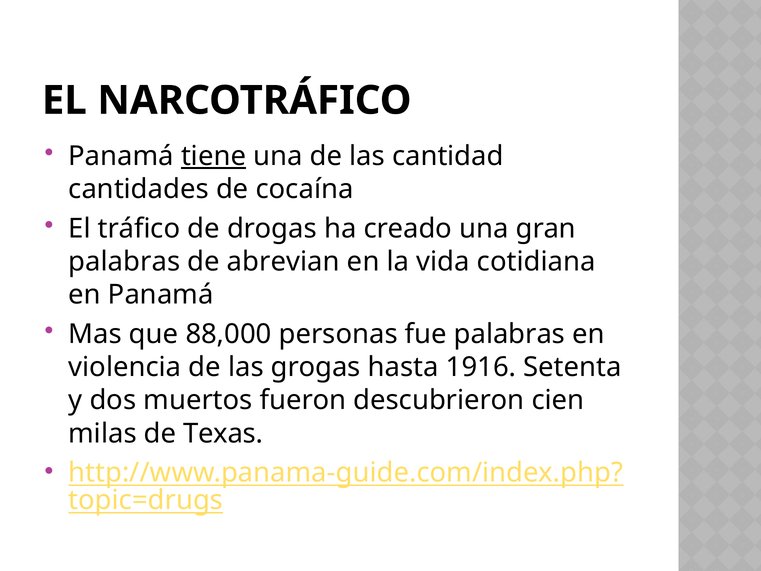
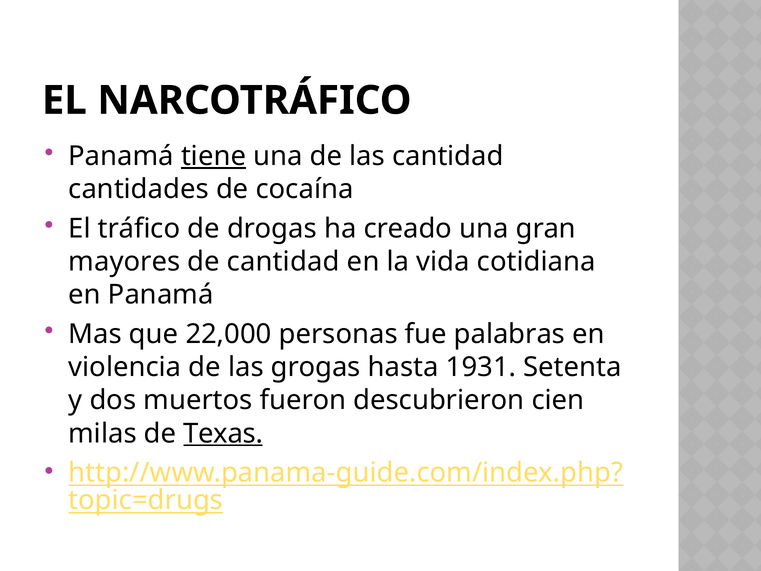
palabras: palabras -> mayores (124, 262)
de abrevian: abrevian -> cantidad (283, 262)
88,000: 88,000 -> 22,000 (229, 334)
1916: 1916 -> 1931 (481, 367)
Texas underline: none -> present (223, 433)
